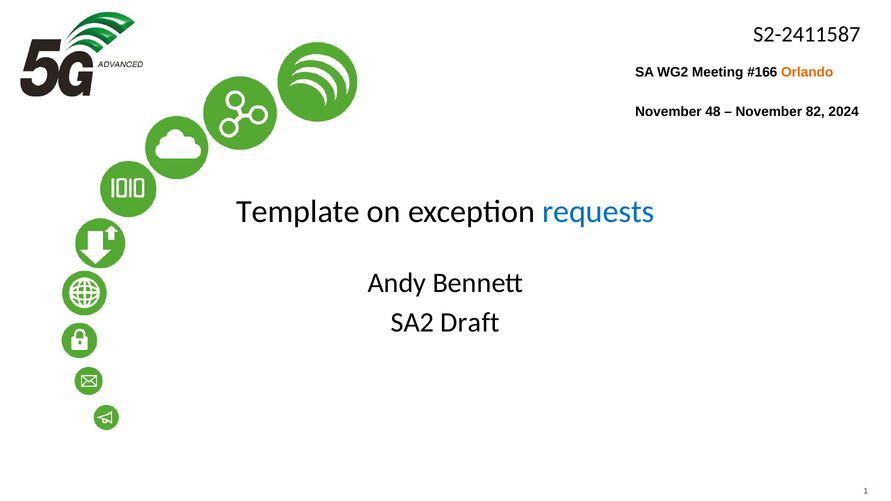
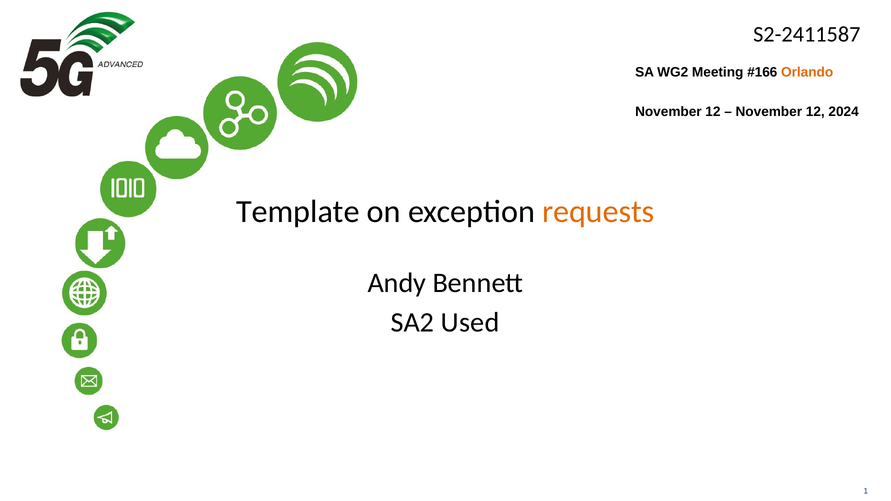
48: 48 -> 12 (713, 112)
82: 82 -> 12 (815, 112)
requests colour: blue -> orange (598, 212)
Draft: Draft -> Used (470, 322)
